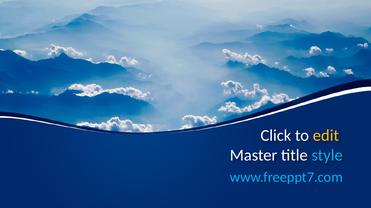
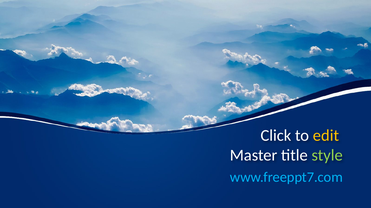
style colour: light blue -> light green (327, 156)
